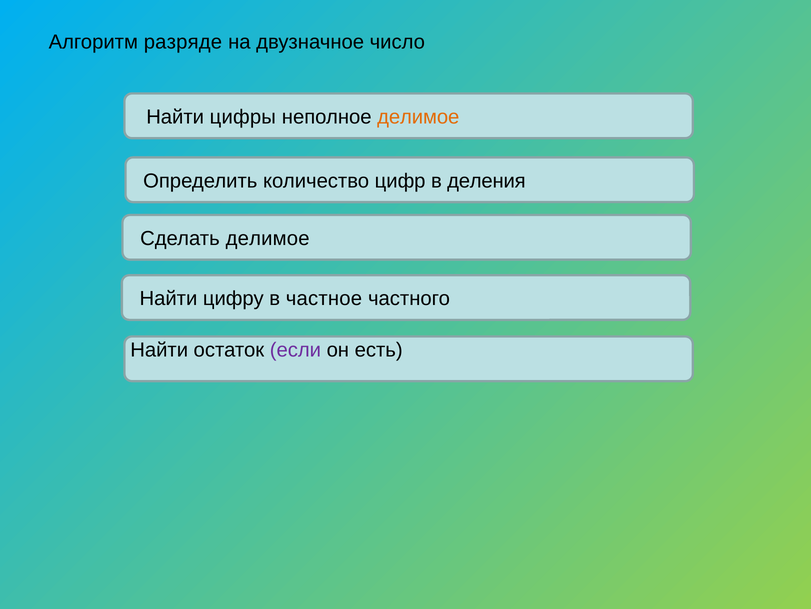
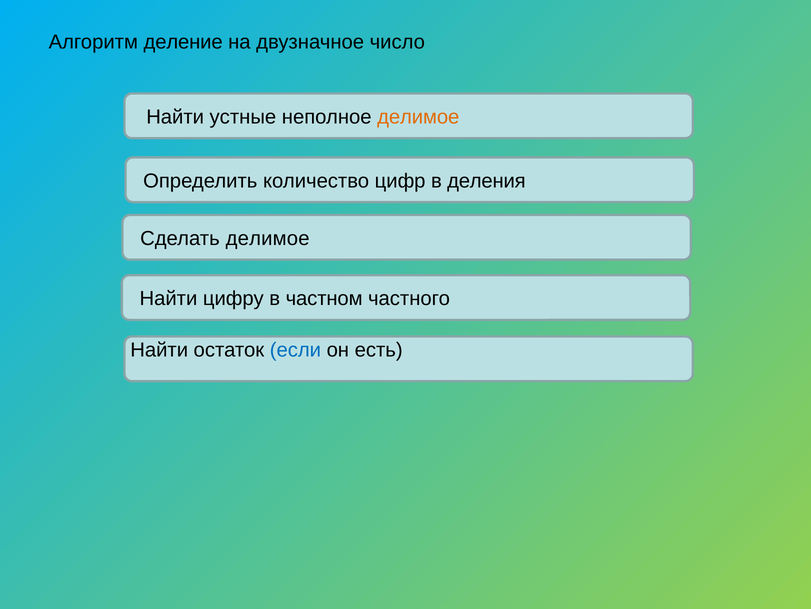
разряде: разряде -> деление (183, 42)
цифры: цифры -> устные (243, 117)
частное: частное -> частном (324, 298)
если colour: purple -> blue (295, 350)
